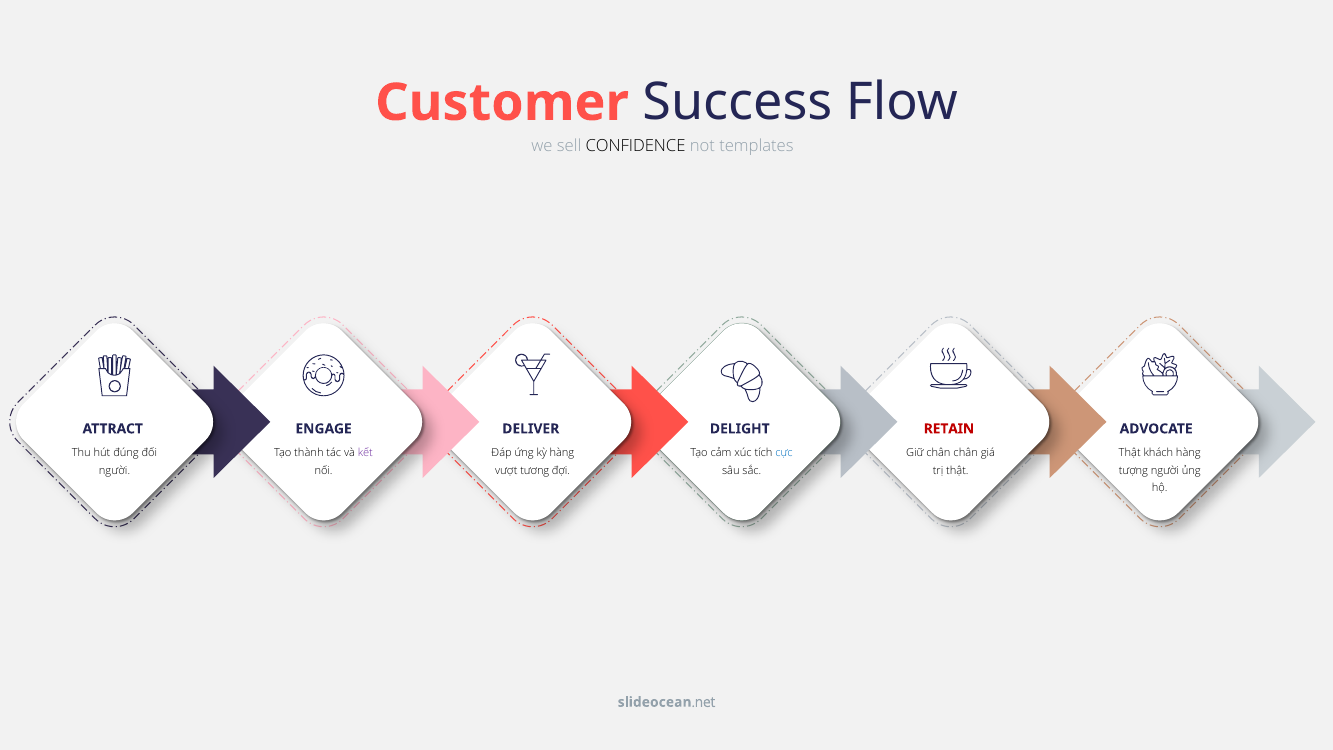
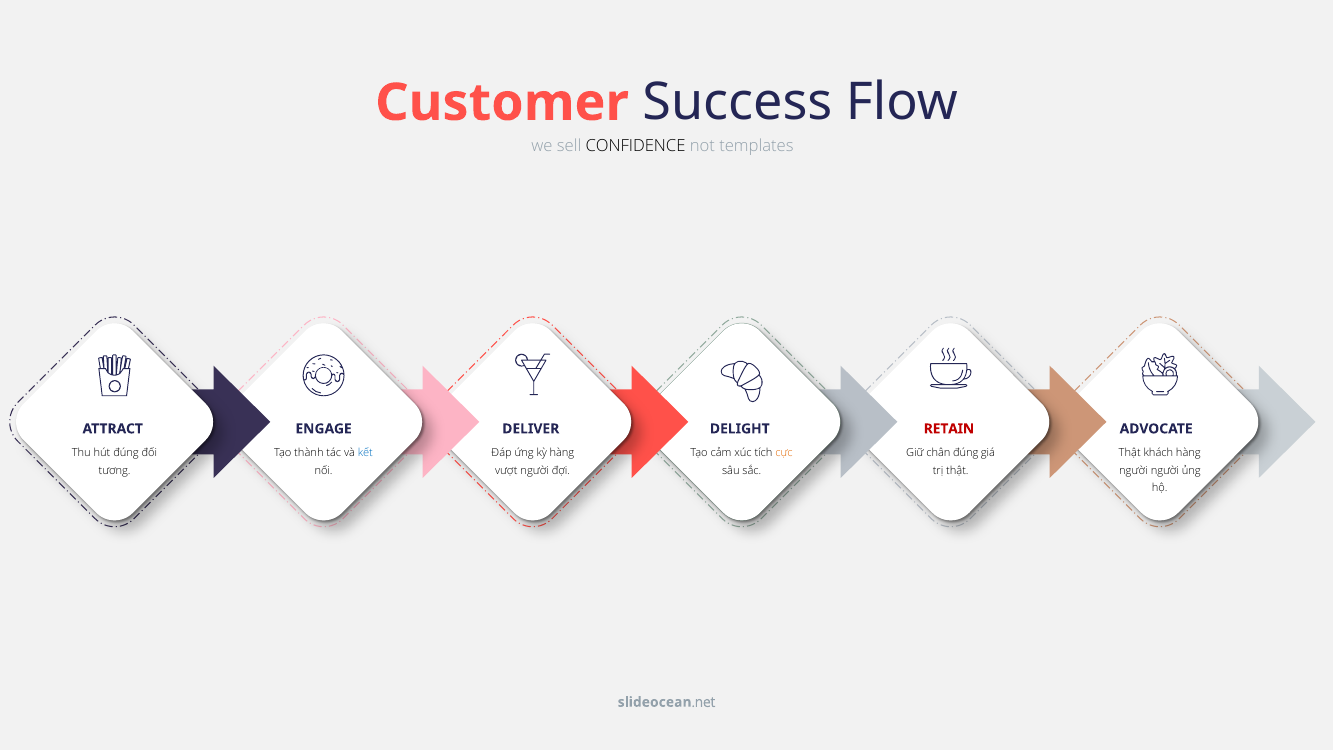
kết colour: purple -> blue (365, 453)
cực colour: blue -> orange (784, 453)
chân chân: chân -> đúng (966, 453)
người: người -> tương (115, 471)
vượt tương: tương -> người (535, 471)
tượng: tượng -> người (1133, 471)
